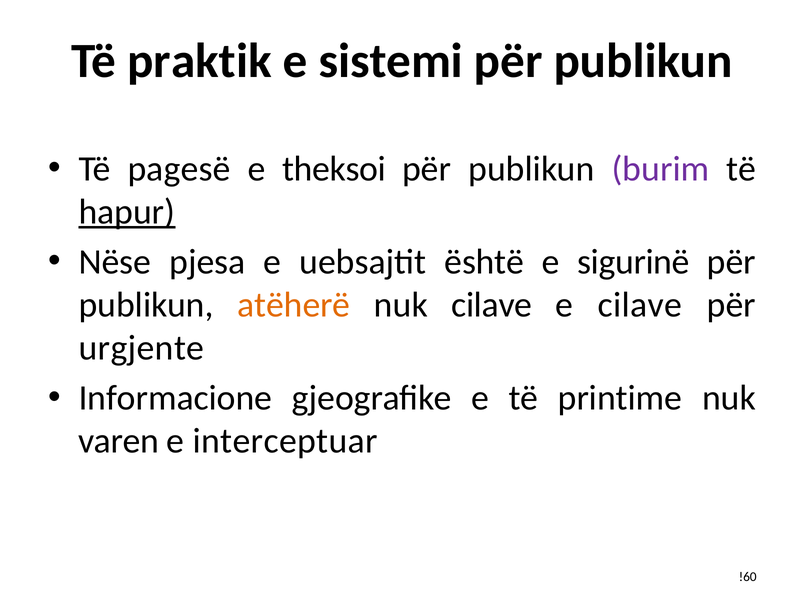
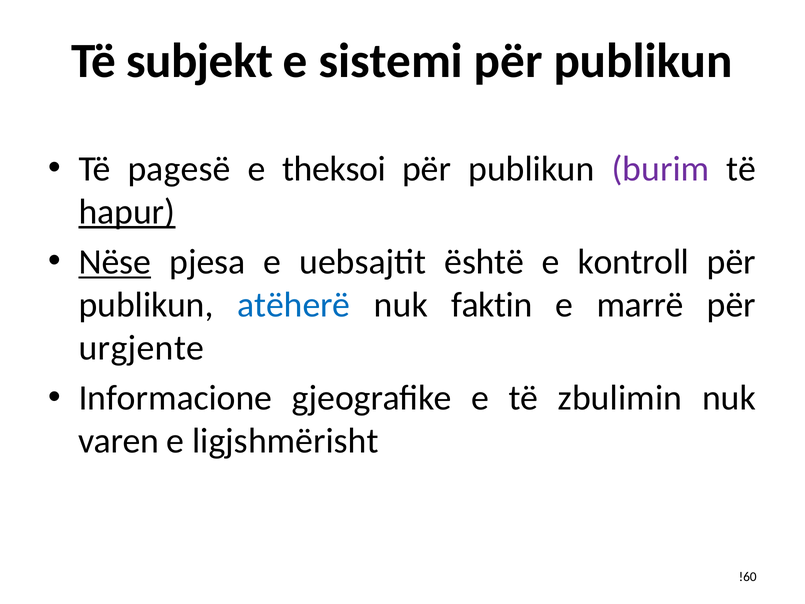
praktik: praktik -> subjekt (200, 61)
Nëse underline: none -> present (115, 262)
sigurinë: sigurinë -> kontroll (633, 262)
atëherë colour: orange -> blue (294, 305)
nuk cilave: cilave -> faktin (492, 305)
e cilave: cilave -> marrë (640, 305)
printime: printime -> zbulimin (620, 398)
interceptuar: interceptuar -> ligjshmërisht (285, 441)
